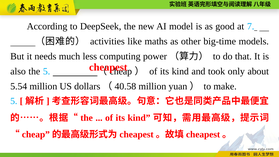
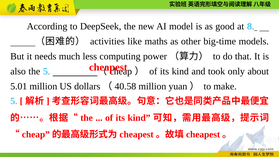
7: 7 -> 8 (251, 26)
5.54: 5.54 -> 5.01 (19, 86)
